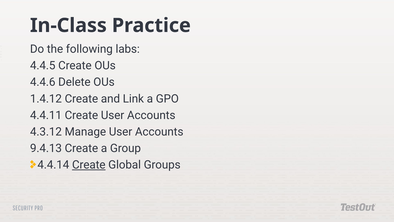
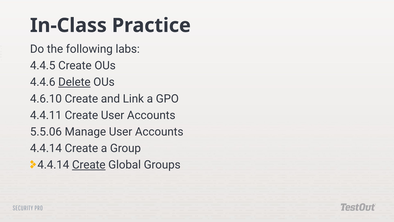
Delete underline: none -> present (74, 82)
1.4.12: 1.4.12 -> 4.6.10 (46, 99)
4.3.12: 4.3.12 -> 5.5.06 (46, 132)
9.4.13: 9.4.13 -> 4.4.14 (46, 148)
